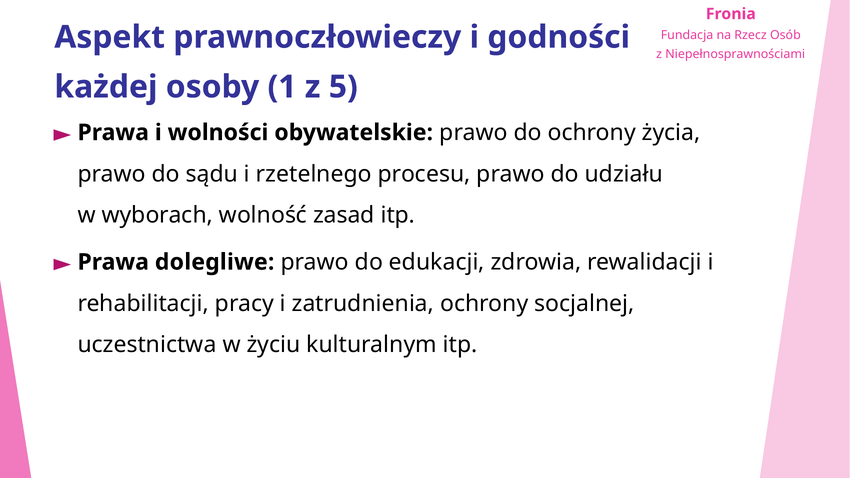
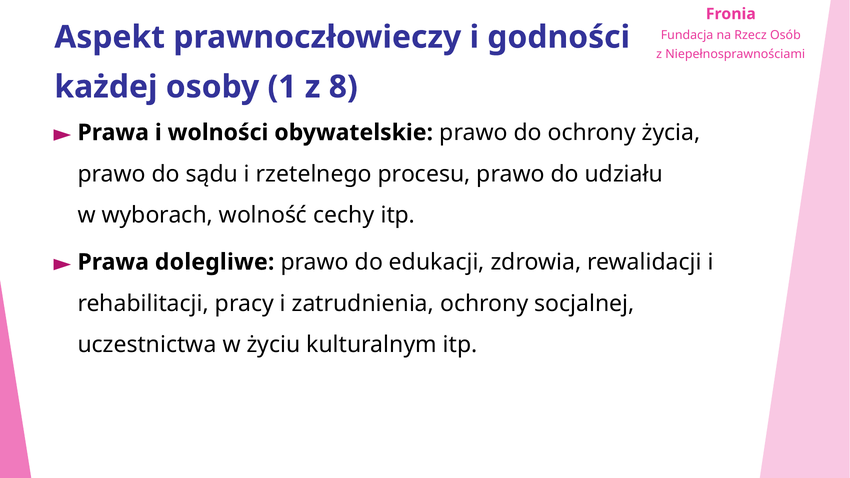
5: 5 -> 8 (343, 87)
zasad: zasad -> cechy (344, 215)
